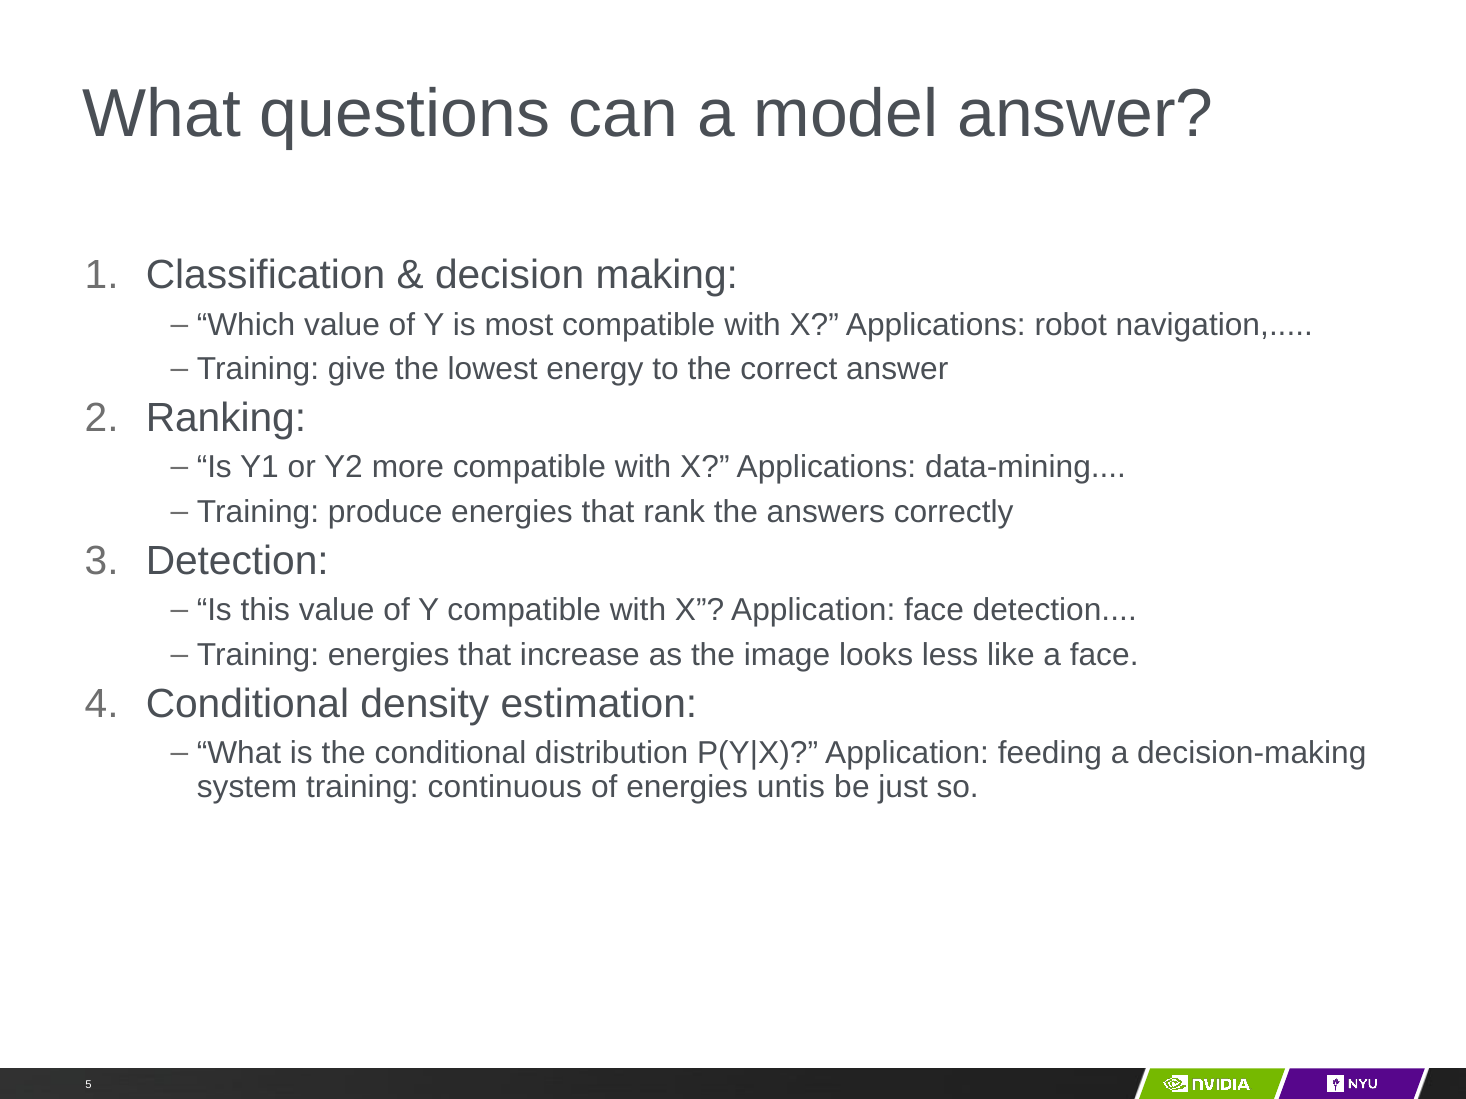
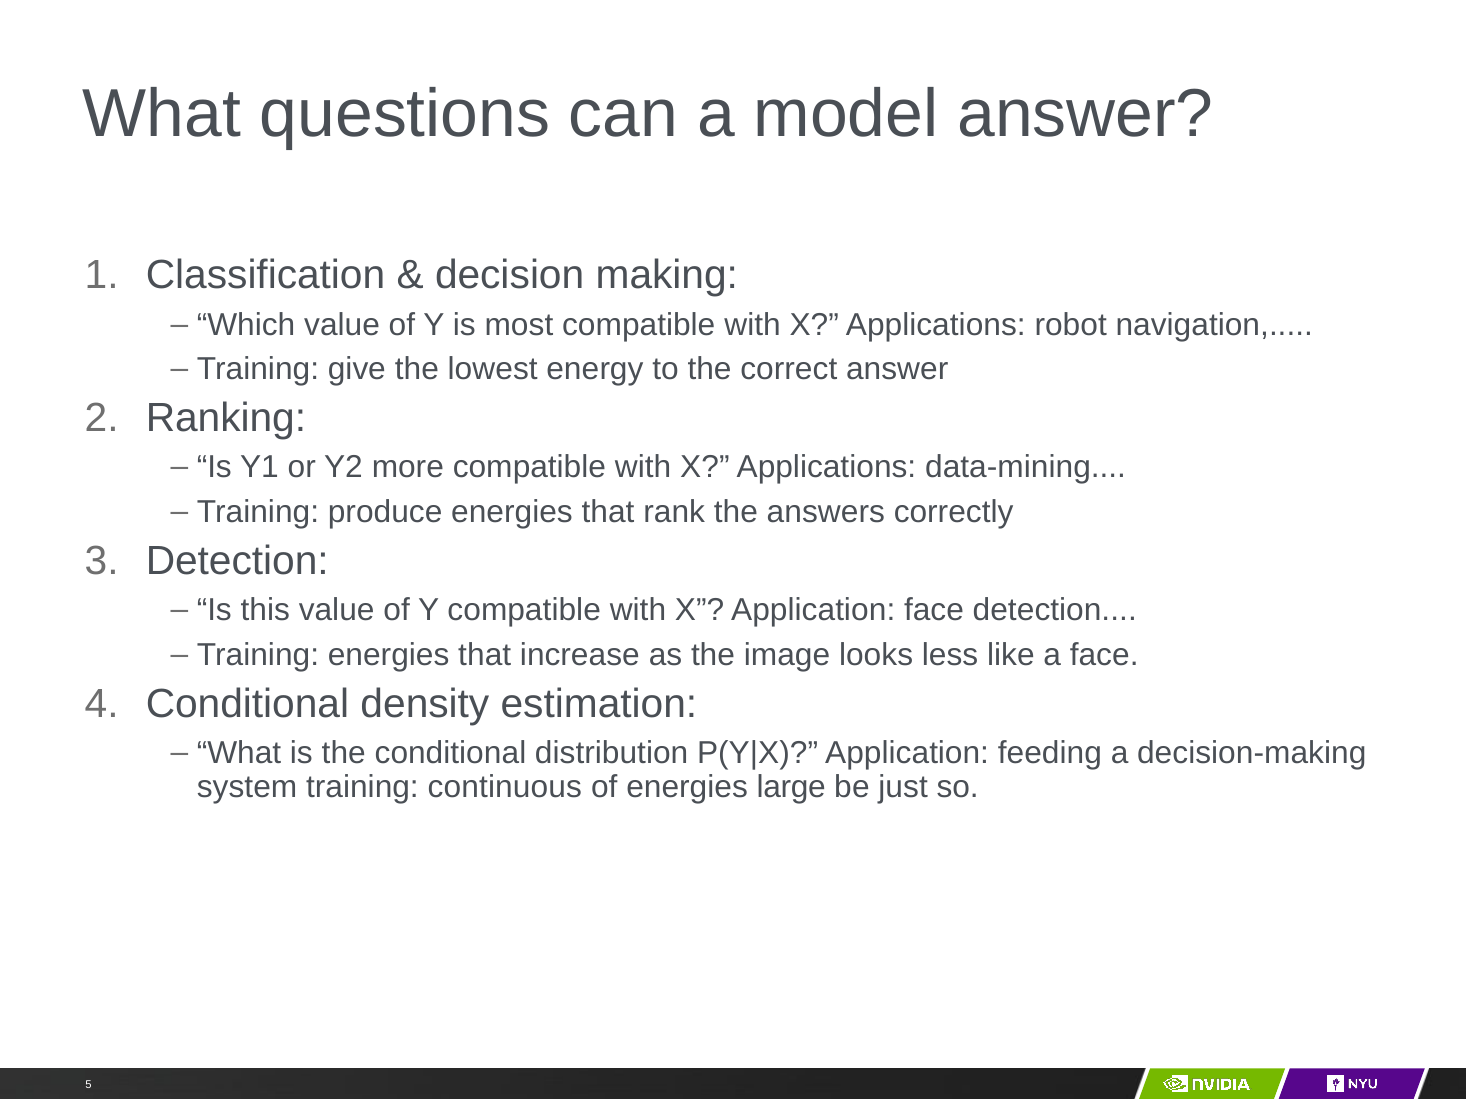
untis: untis -> large (791, 788)
